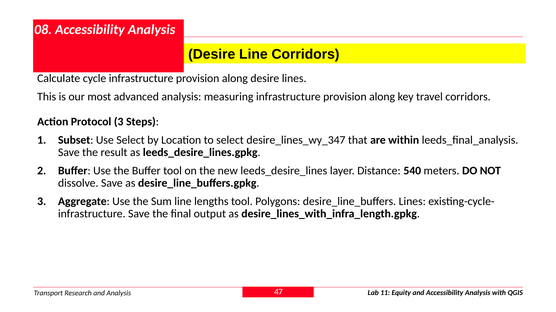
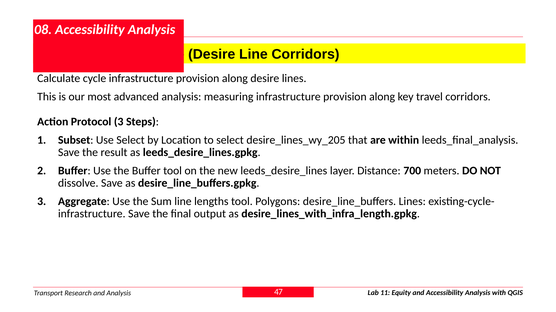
desire_lines_wy_347: desire_lines_wy_347 -> desire_lines_wy_205 (296, 140)
540: 540 -> 700 (412, 171)
